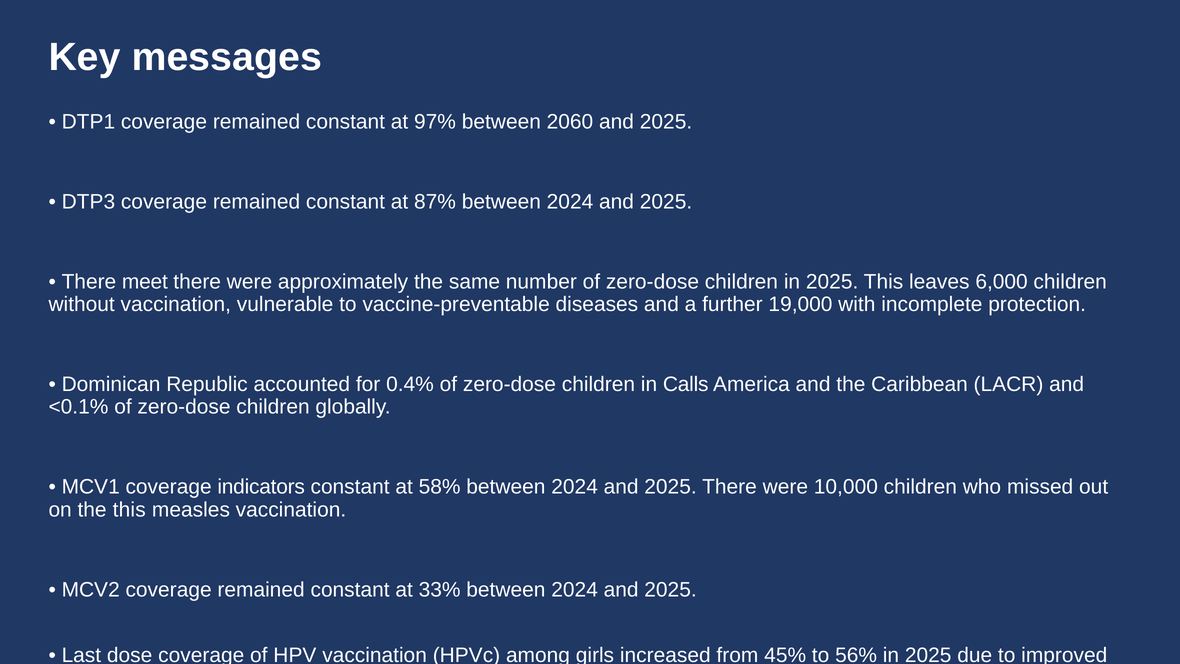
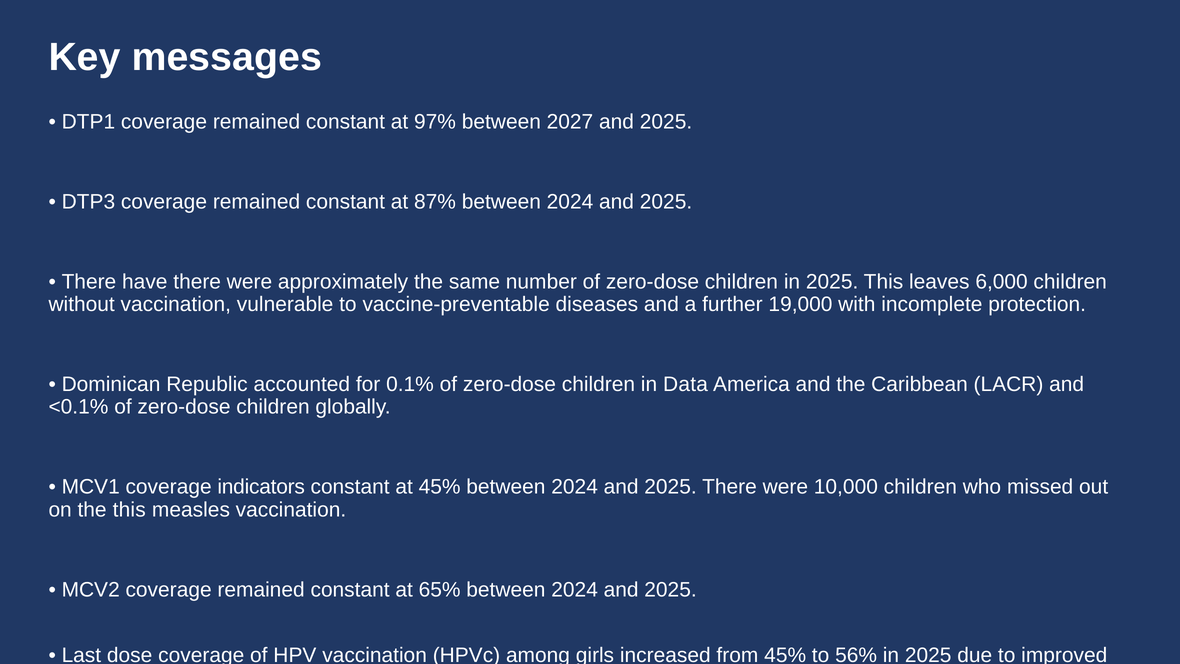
2060: 2060 -> 2027 (570, 122)
meet: meet -> have (145, 282)
0.4%: 0.4% -> 0.1% (410, 384)
Calls: Calls -> Data (685, 384)
at 58%: 58% -> 45% (440, 487)
33%: 33% -> 65% (440, 589)
